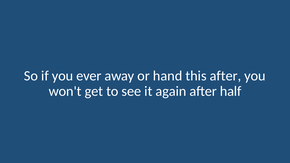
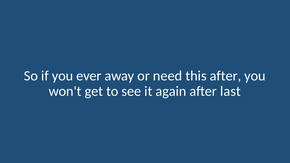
hand: hand -> need (168, 76)
half: half -> last (231, 91)
